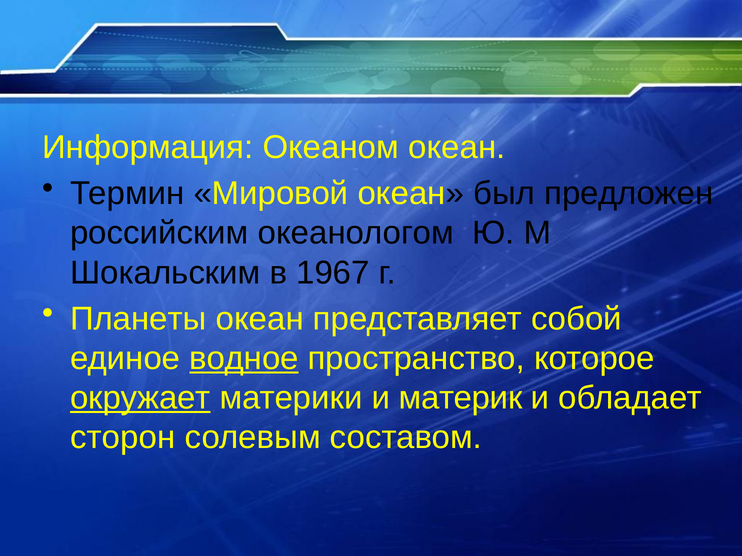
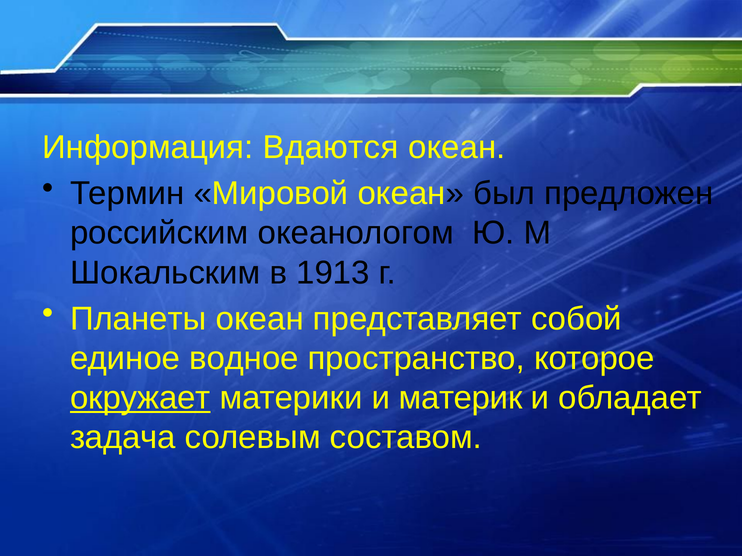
Океаном: Океаном -> Вдаются (331, 148)
1967: 1967 -> 1913 (333, 273)
водное underline: present -> none (244, 359)
сторон: сторон -> задача (123, 438)
